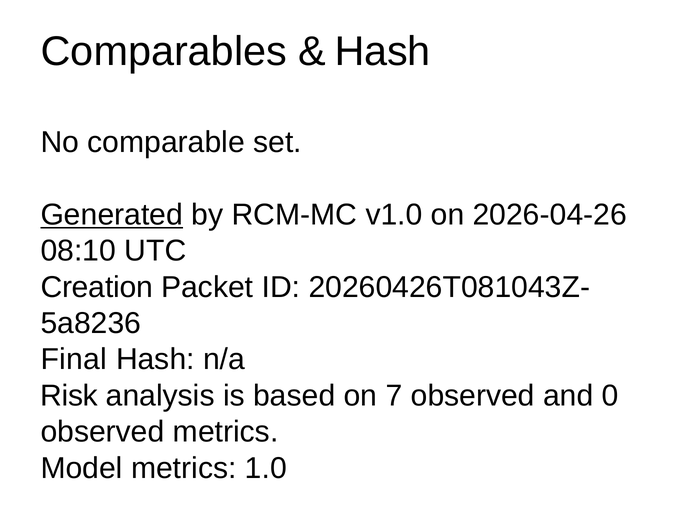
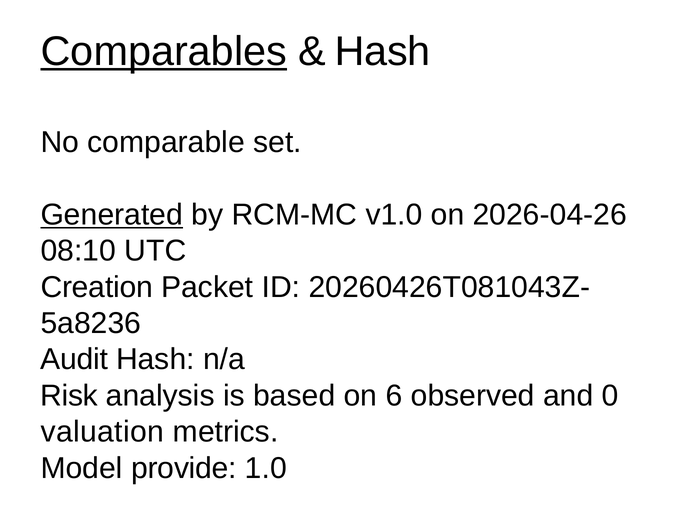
Comparables underline: none -> present (164, 51)
Final: Final -> Audit (74, 359)
7: 7 -> 6 (394, 395)
observed: observed -> valuation (102, 432)
Model metrics: metrics -> provide (184, 468)
